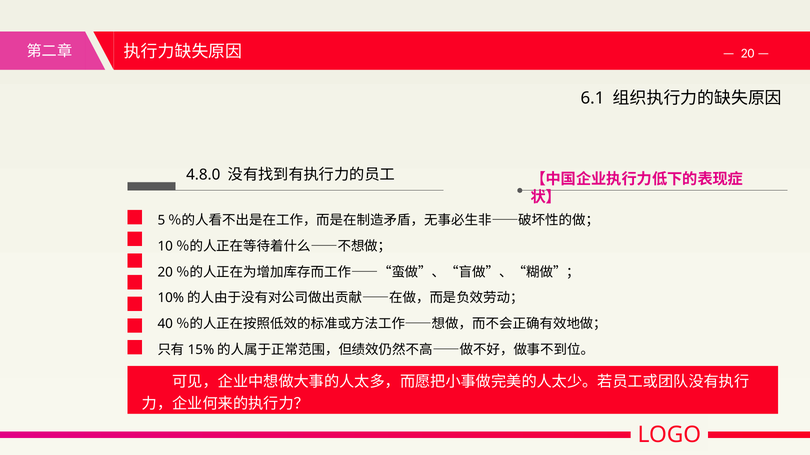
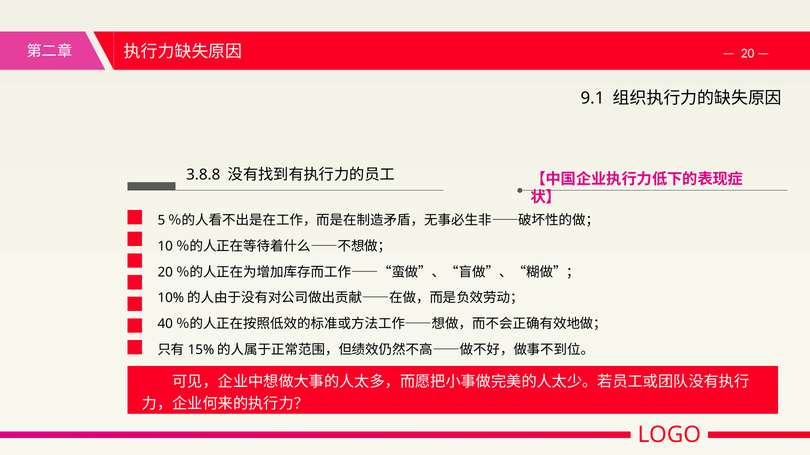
6.1: 6.1 -> 9.1 (592, 99)
4.8.0: 4.8.0 -> 3.8.8 (203, 175)
